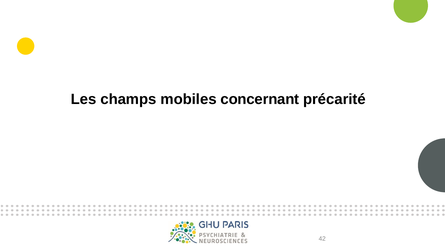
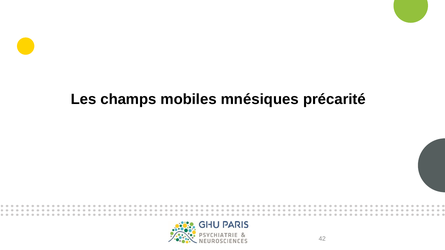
concernant: concernant -> mnésiques (260, 99)
